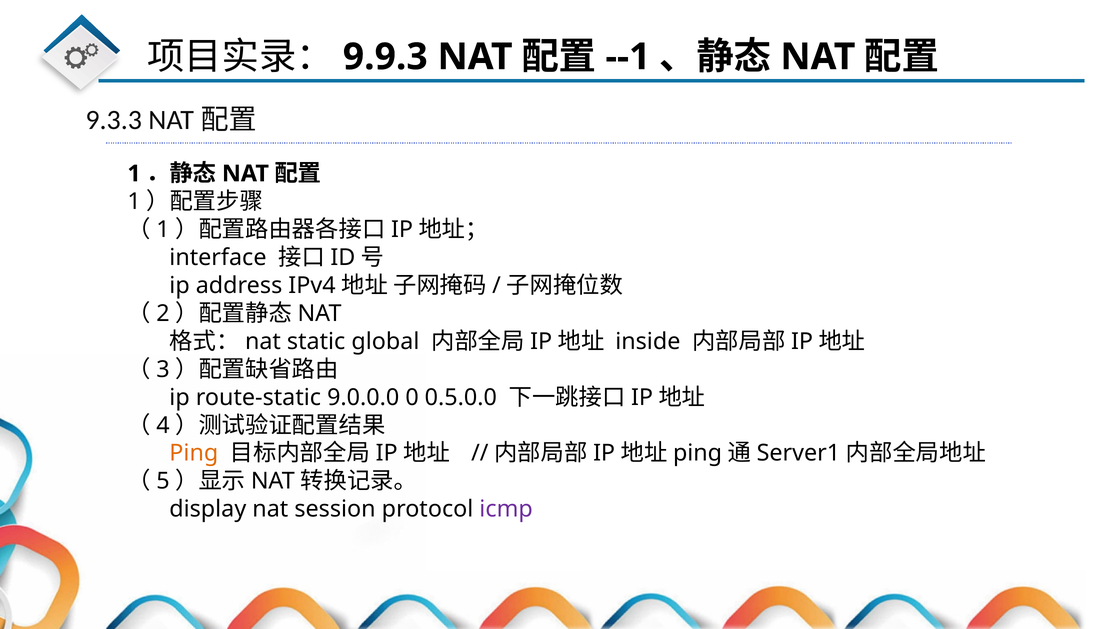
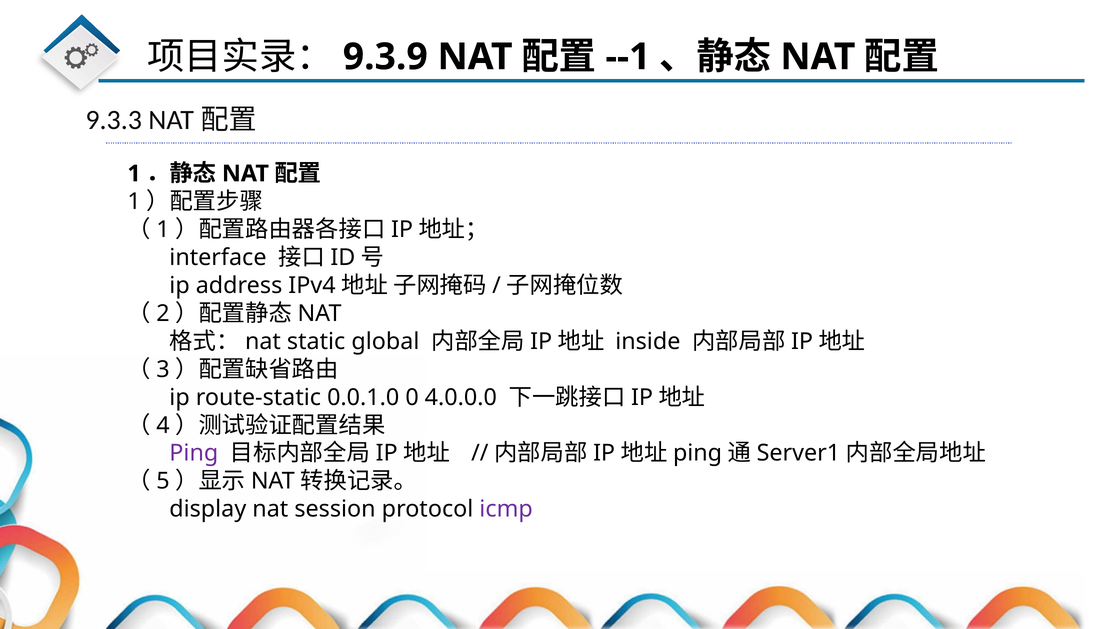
9.9.3: 9.9.3 -> 9.3.9 (385, 57)
9.0.0.0: 9.0.0.0 -> 0.0.1.0 (363, 398)
0.5.0.0: 0.5.0.0 -> 4.0.0.0 (461, 398)
Ping colour: orange -> purple (194, 454)
